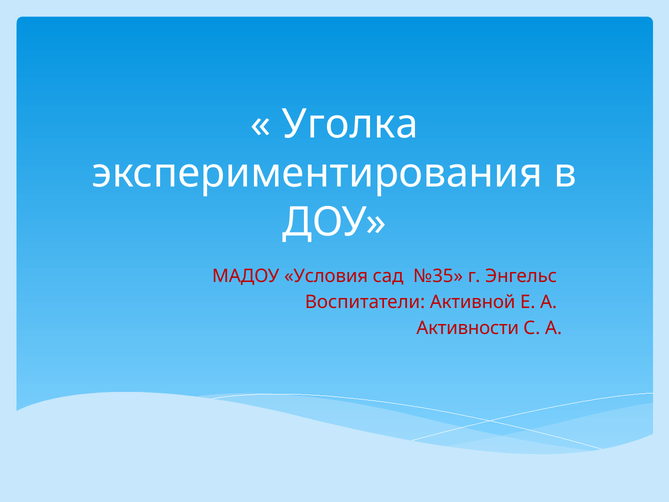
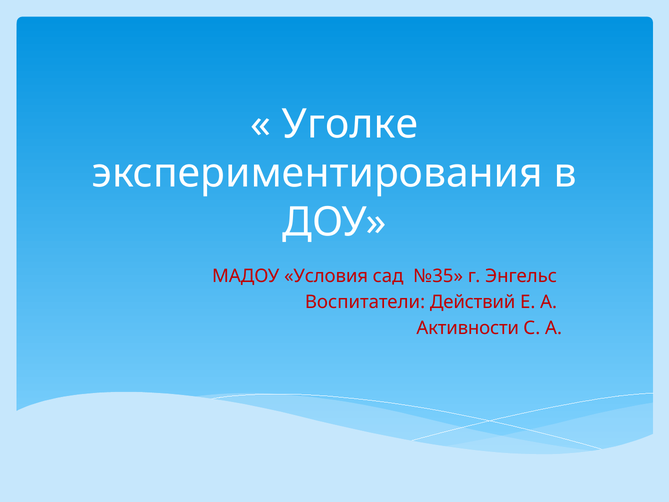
Уголка: Уголка -> Уголке (350, 124)
Активной: Активной -> Действий (473, 302)
